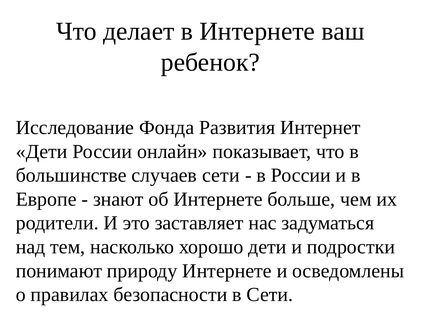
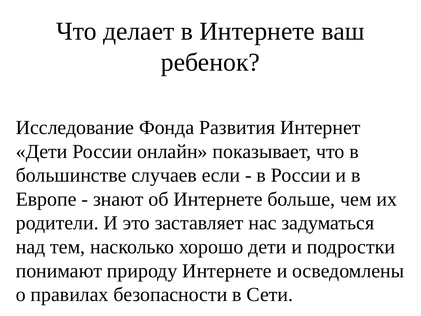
случаев сети: сети -> если (221, 175)
